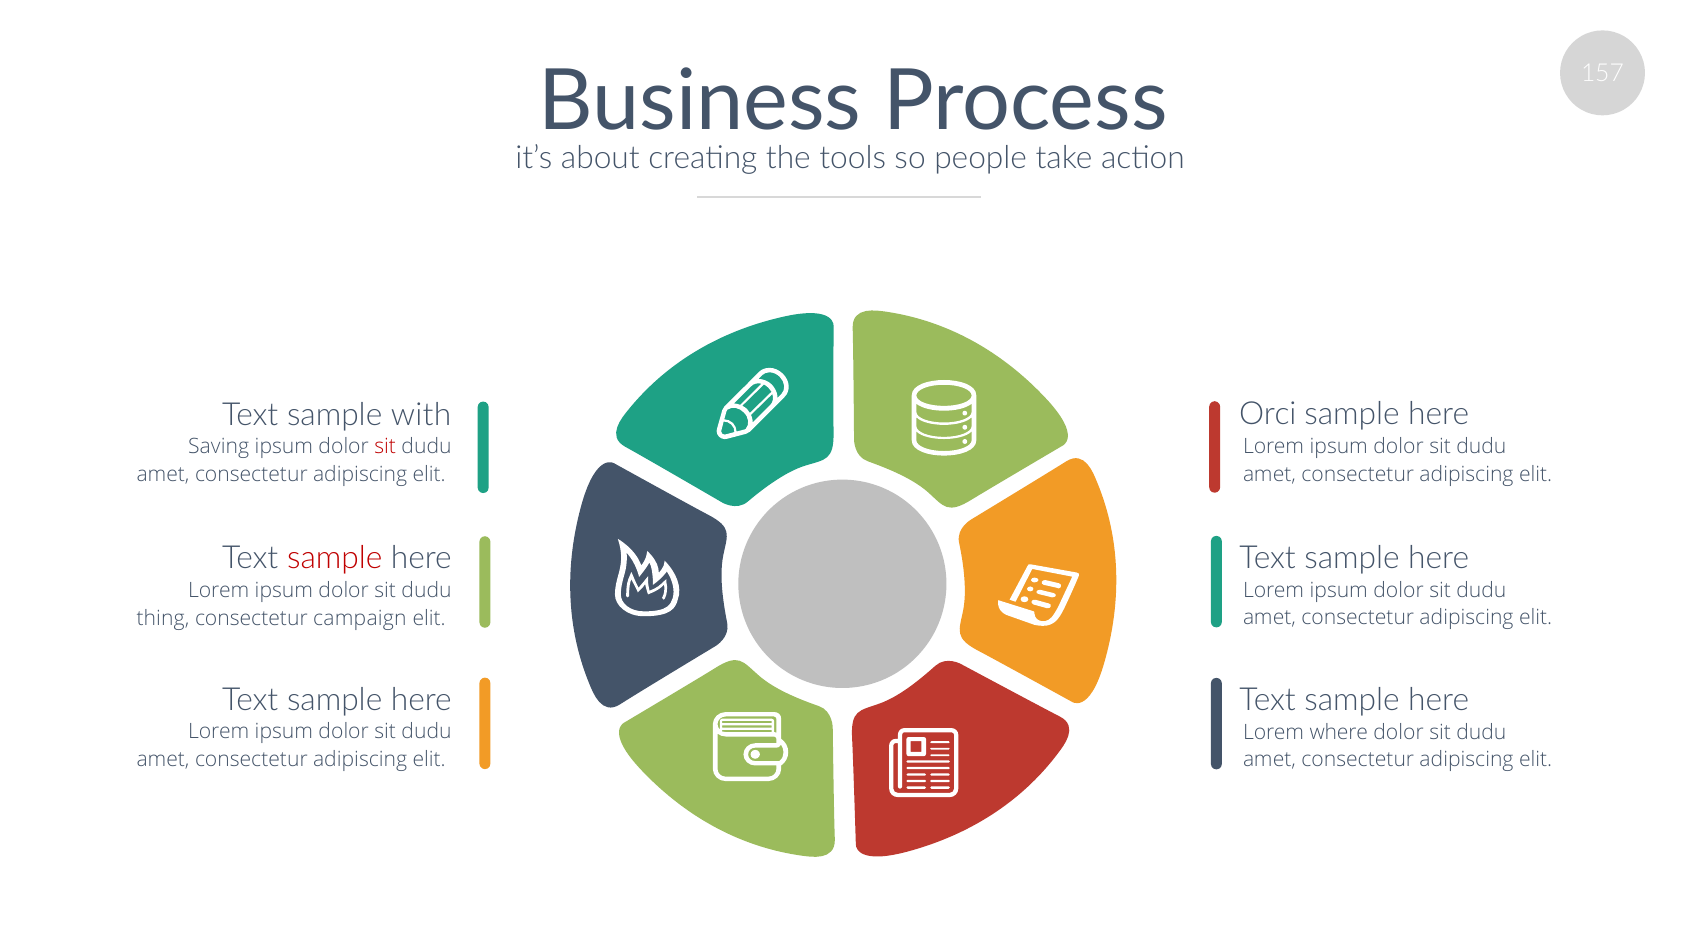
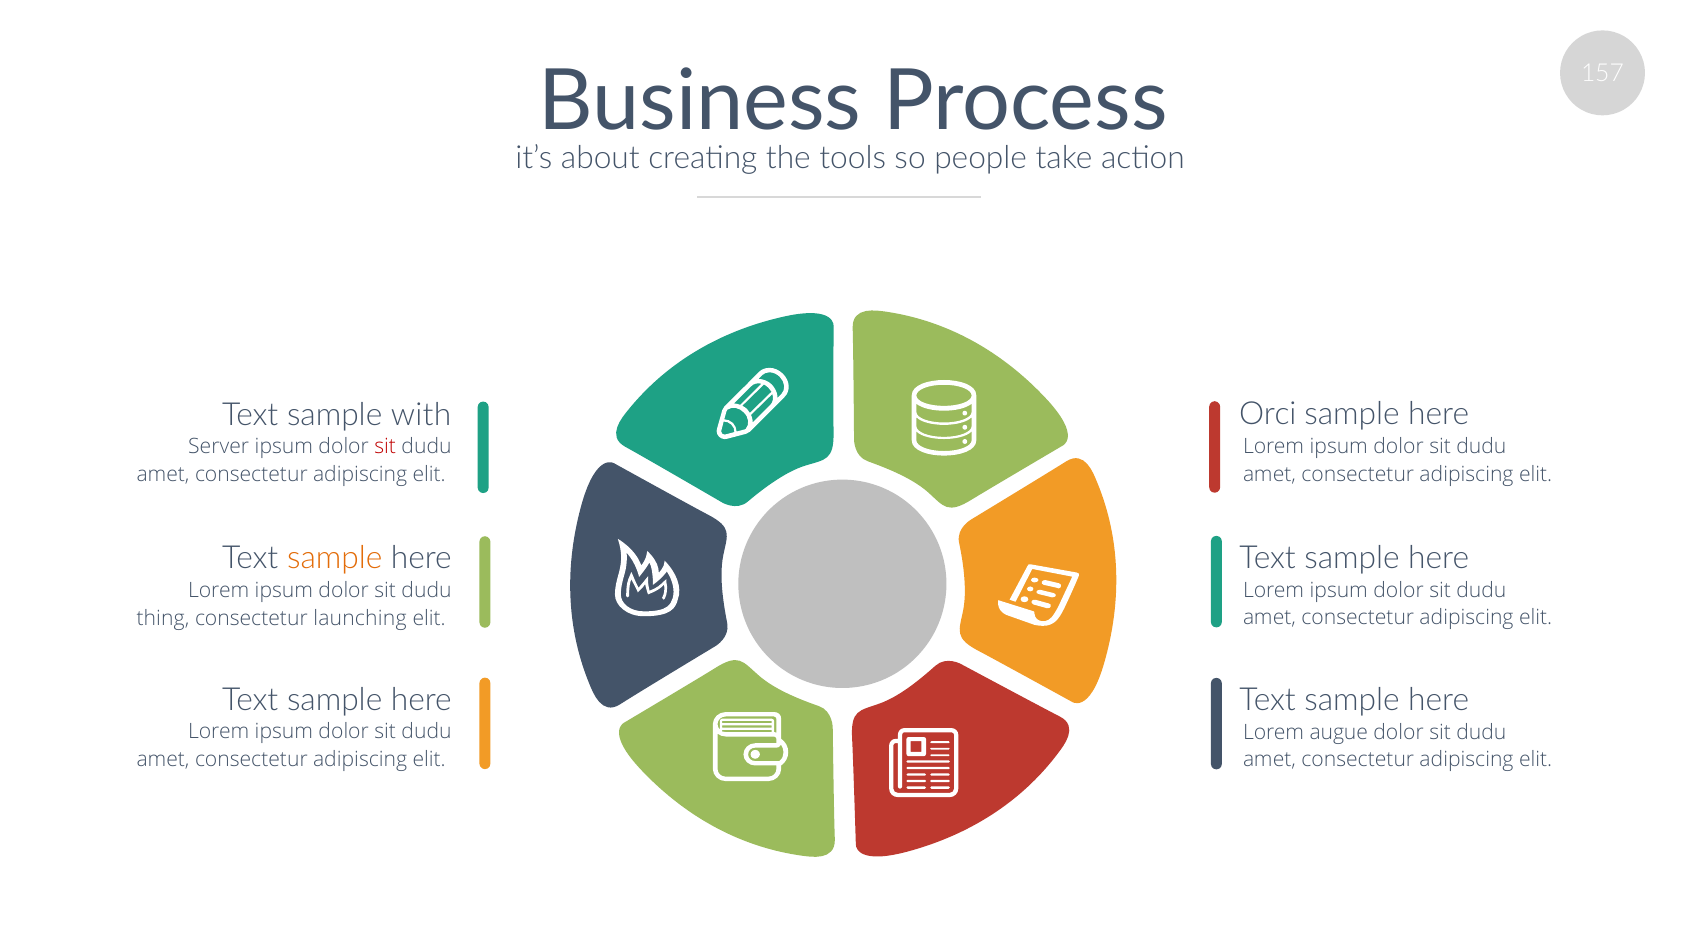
Saving: Saving -> Server (219, 447)
sample colour: red -> orange (335, 558)
campaign: campaign -> launching (360, 618)
where: where -> augue (1339, 732)
